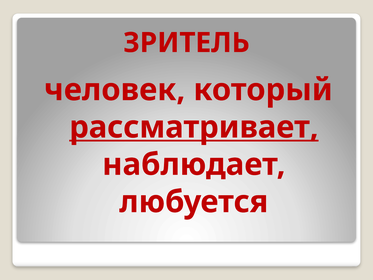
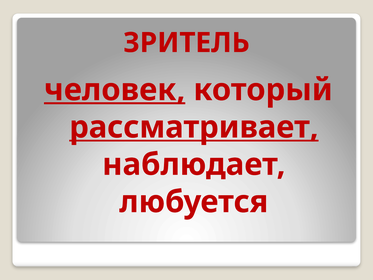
человек underline: none -> present (115, 90)
